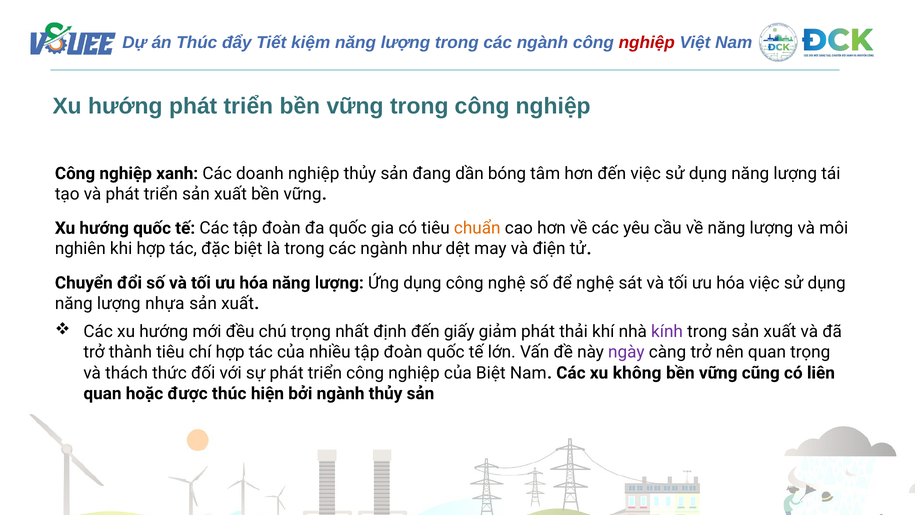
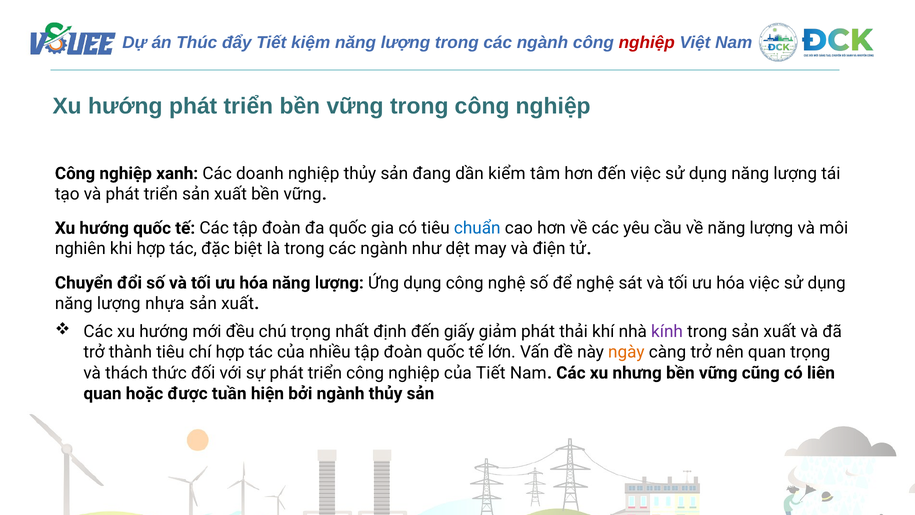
bóng: bóng -> kiểm (507, 173)
chuẩn colour: orange -> blue (477, 228)
ngày colour: purple -> orange (626, 352)
của Biệt: Biệt -> Tiết (491, 373)
không: không -> nhưng (637, 373)
được thúc: thúc -> tuần (229, 393)
